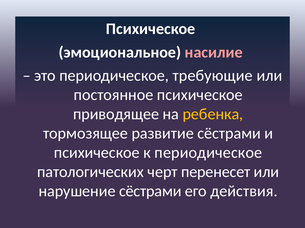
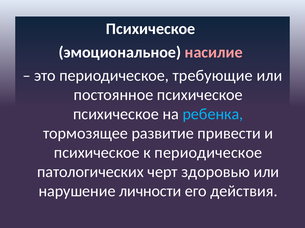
приводящее: приводящее -> психическое (116, 114)
ребенка colour: yellow -> light blue (213, 114)
развитие сёстрами: сёстрами -> привести (229, 134)
перенесет: перенесет -> здоровью (216, 172)
нарушение сёстрами: сёстрами -> личности (150, 192)
